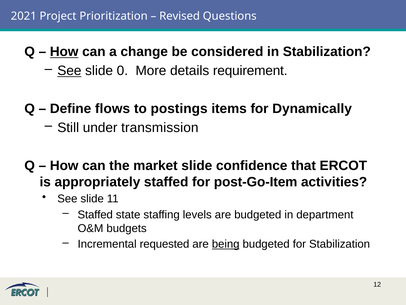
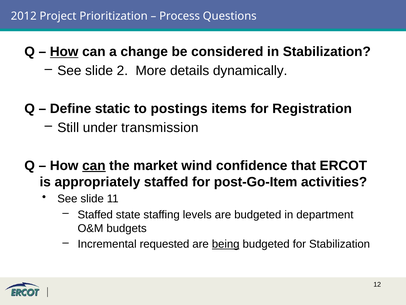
2021: 2021 -> 2012 (24, 16)
Revised: Revised -> Process (180, 16)
See underline: present -> none (69, 71)
0: 0 -> 2 (122, 71)
requirement: requirement -> dynamically (250, 71)
flows: flows -> static (113, 109)
Dynamically: Dynamically -> Registration (312, 109)
can underline: none -> present (94, 165)
market slide: slide -> wind (197, 165)
